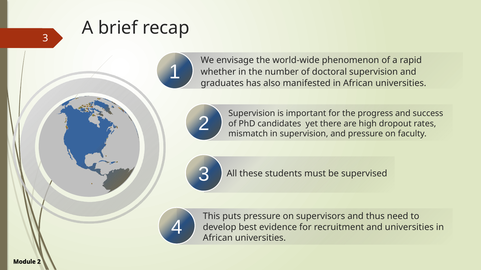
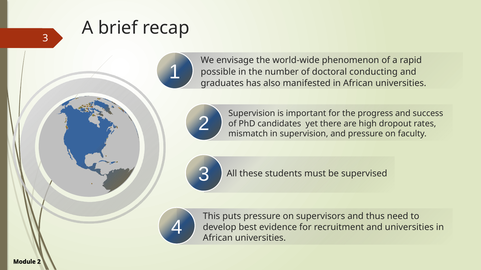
whether: whether -> possible (218, 72)
doctoral supervision: supervision -> conducting (374, 72)
